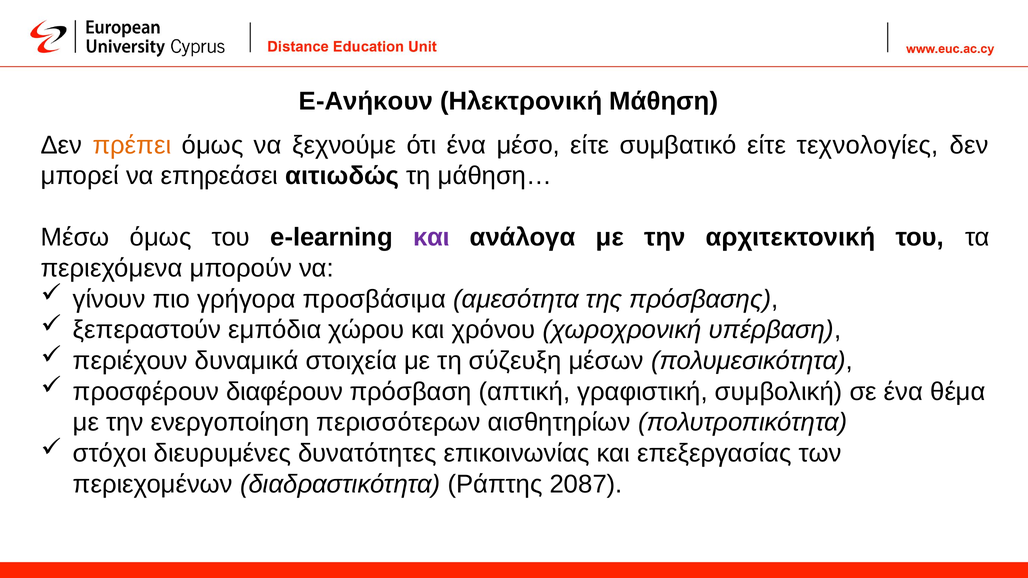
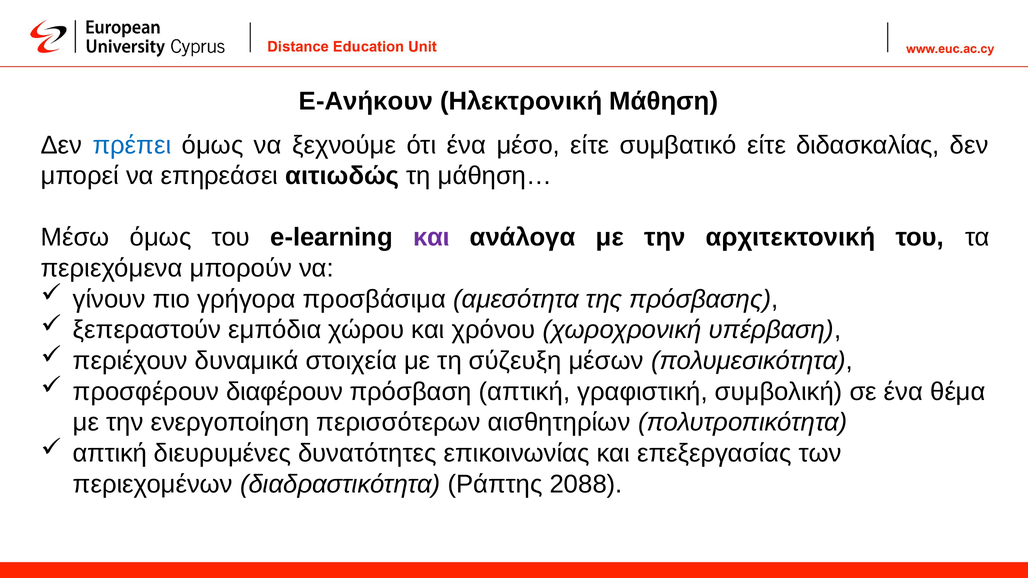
πρέπει colour: orange -> blue (132, 145)
τεχνολογίες: τεχνολογίες -> διδασκαλίας (868, 145)
στόχοι: στόχοι -> απτική (110, 454)
2087: 2087 -> 2088 (586, 484)
